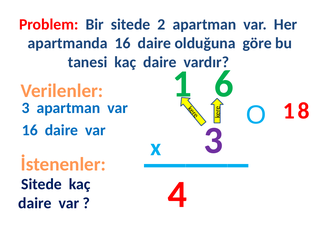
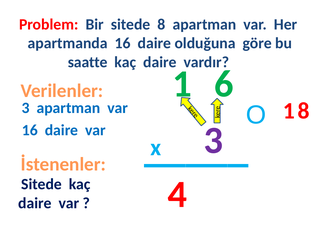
sitede 2: 2 -> 8 (161, 24)
tanesi: tanesi -> saatte (88, 62)
